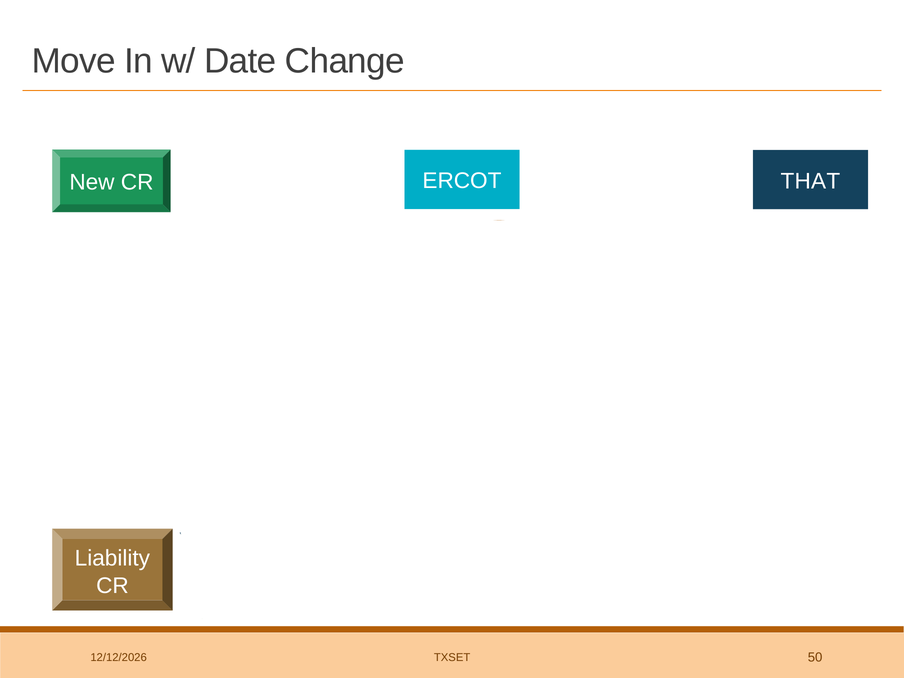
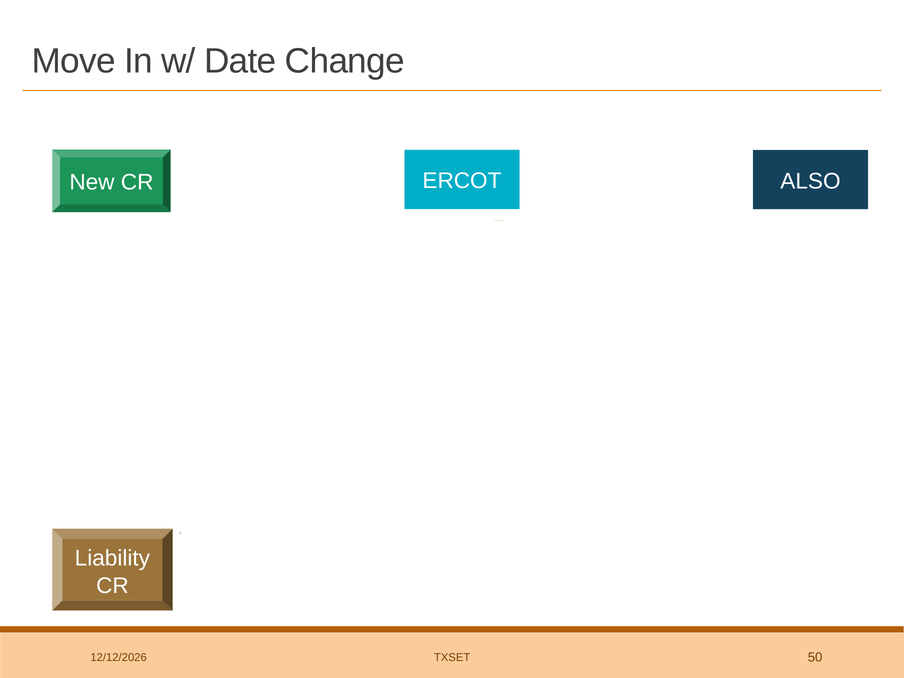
THAT: THAT -> ALSO (810, 181)
